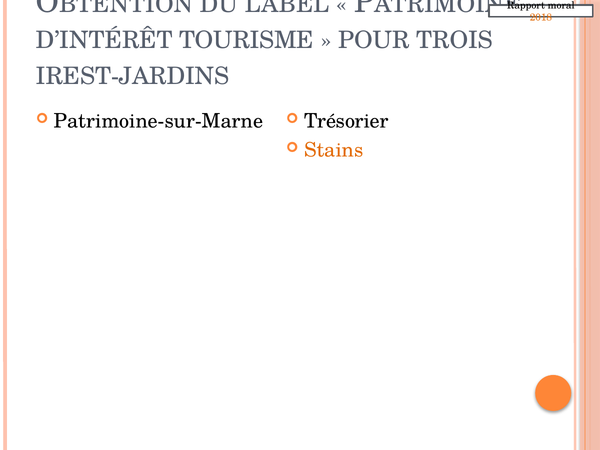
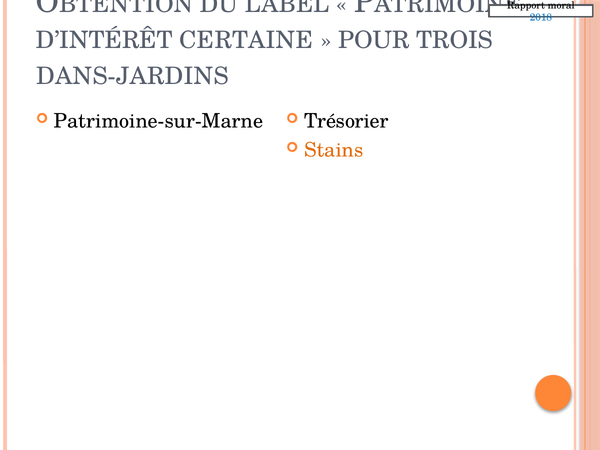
2018 colour: orange -> blue (541, 18)
TOURISME: TOURISME -> CERTAINE (246, 40)
IREST-JARDINS: IREST-JARDINS -> DANS-JARDINS (133, 76)
